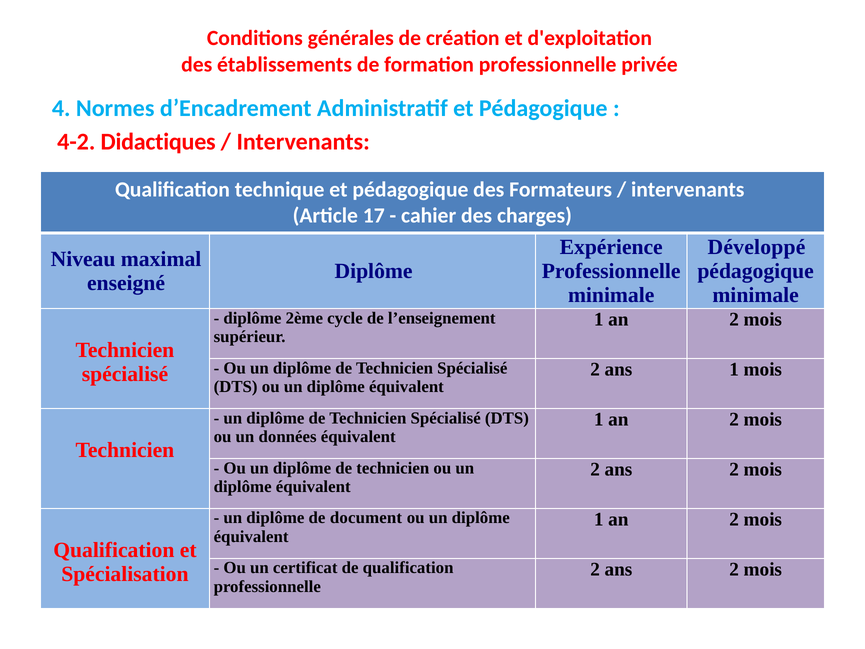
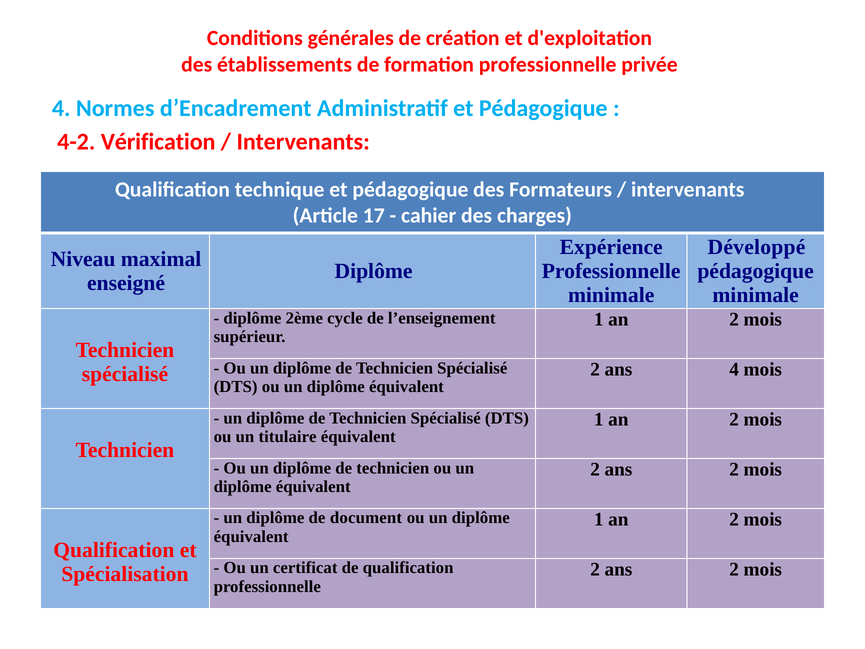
Didactiques: Didactiques -> Vérification (158, 142)
ans 1: 1 -> 4 (734, 369)
données: données -> titulaire (288, 436)
